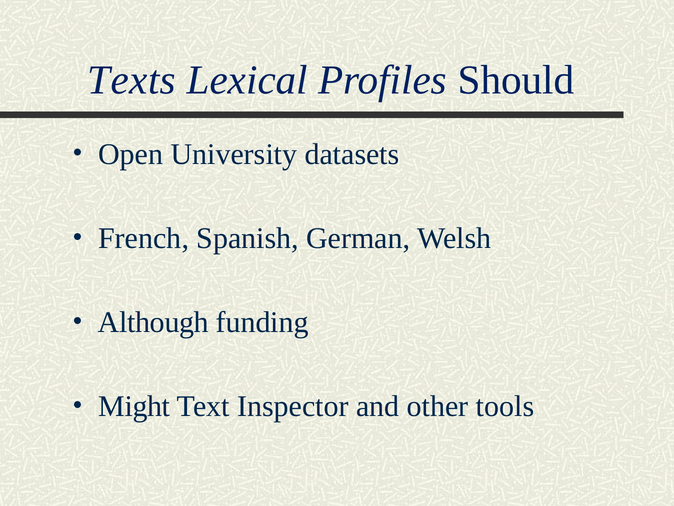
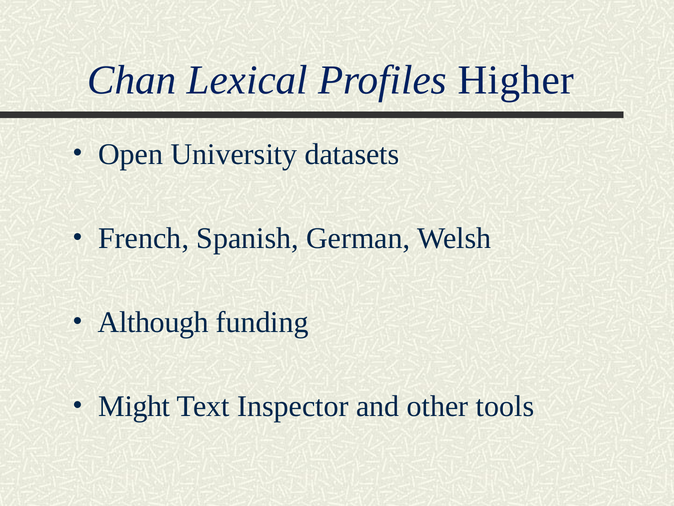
Texts: Texts -> Chan (132, 80)
Should: Should -> Higher (516, 80)
